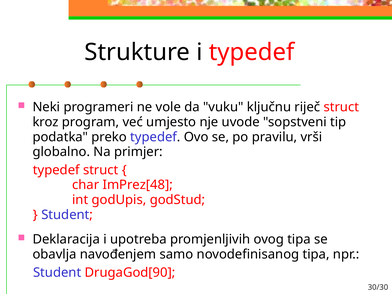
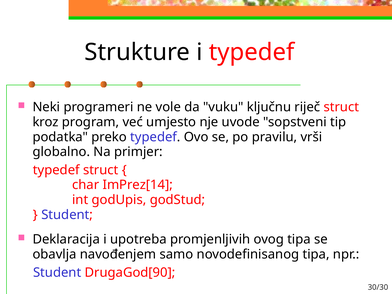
ImPrez[48: ImPrez[48 -> ImPrez[14 (138, 185)
